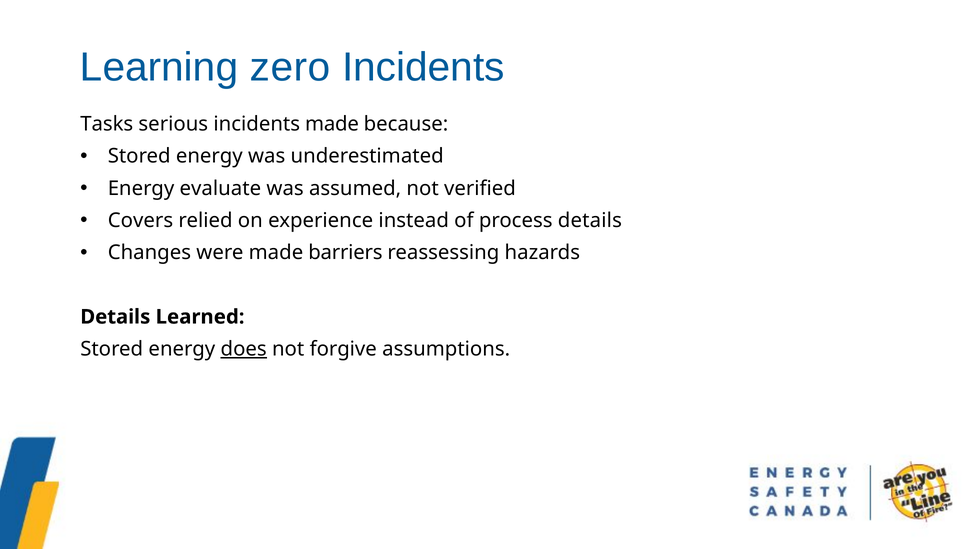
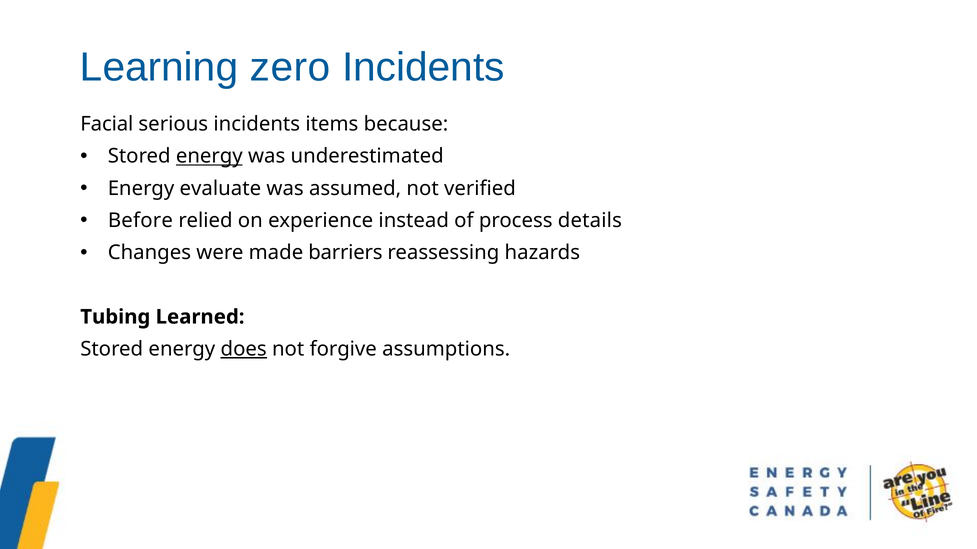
Tasks: Tasks -> Facial (107, 124)
incidents made: made -> items (332, 124)
energy underline: none -> present (209, 156)
Covers: Covers -> Before (140, 221)
Details: Details -> Tubing (115, 317)
